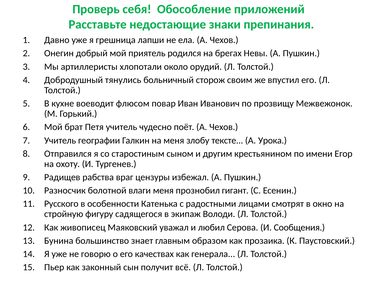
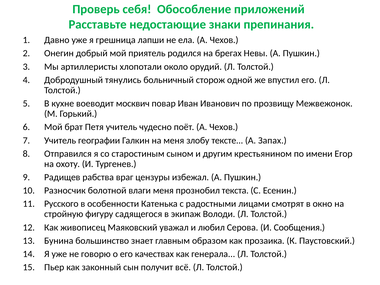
своим: своим -> одной (240, 80)
флюсом: флюсом -> москвич (133, 104)
Урока: Урока -> Запах (272, 140)
гигант: гигант -> текста (235, 191)
